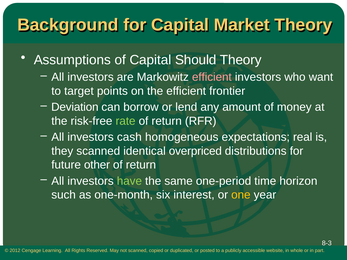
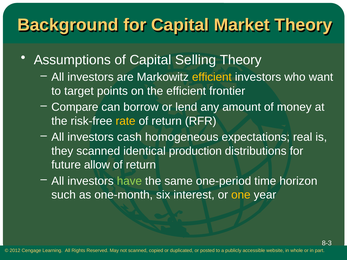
Should: Should -> Selling (196, 60)
efficient colour: pink -> yellow (212, 77)
Deviation: Deviation -> Compare (75, 107)
rate colour: light green -> yellow (126, 121)
overpriced: overpriced -> production (195, 151)
other: other -> allow (97, 165)
